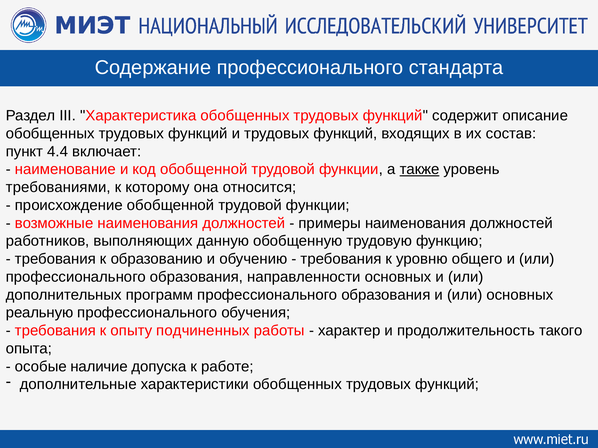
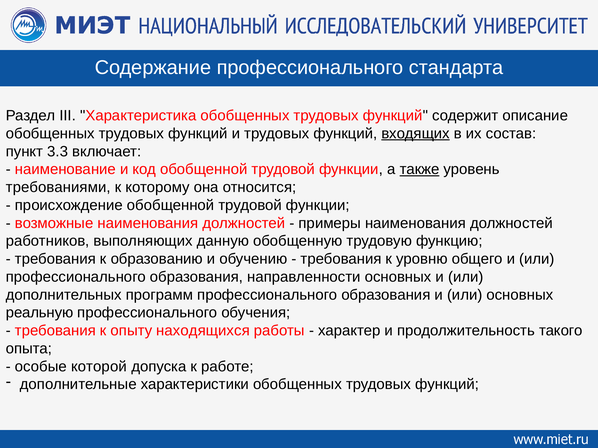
входящих underline: none -> present (416, 134)
4.4: 4.4 -> 3.3 (58, 152)
подчиненных: подчиненных -> находящихся (203, 331)
наличие: наличие -> которой (99, 367)
